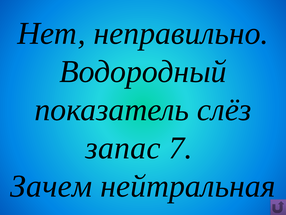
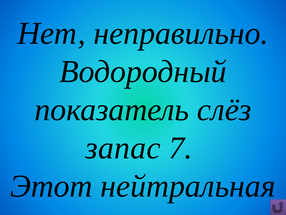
Зачем: Зачем -> Этот (51, 186)
